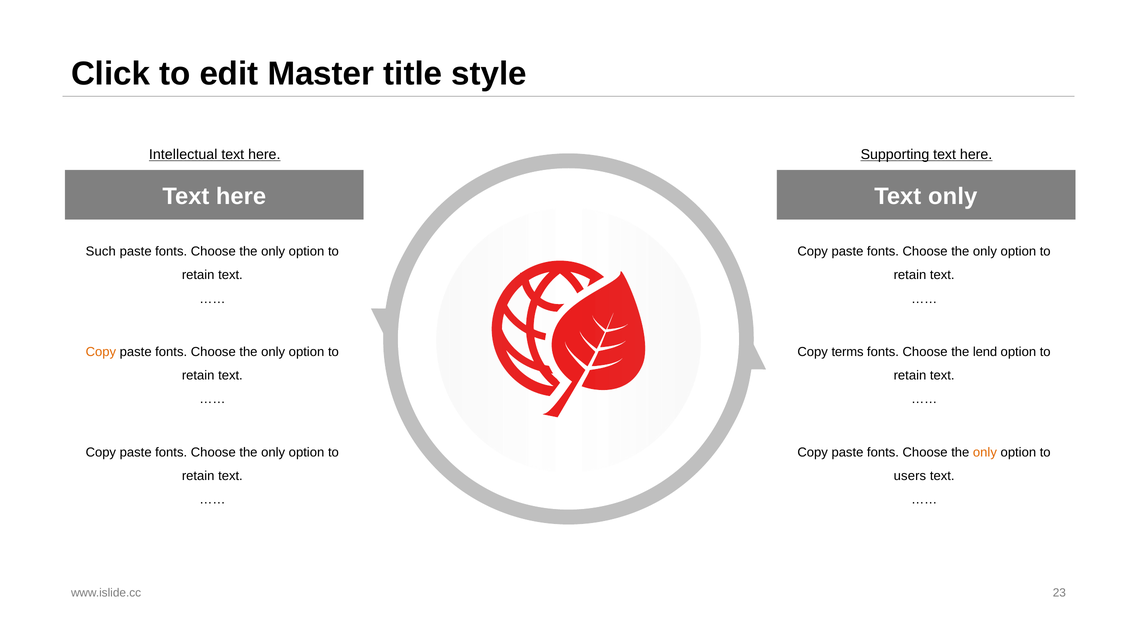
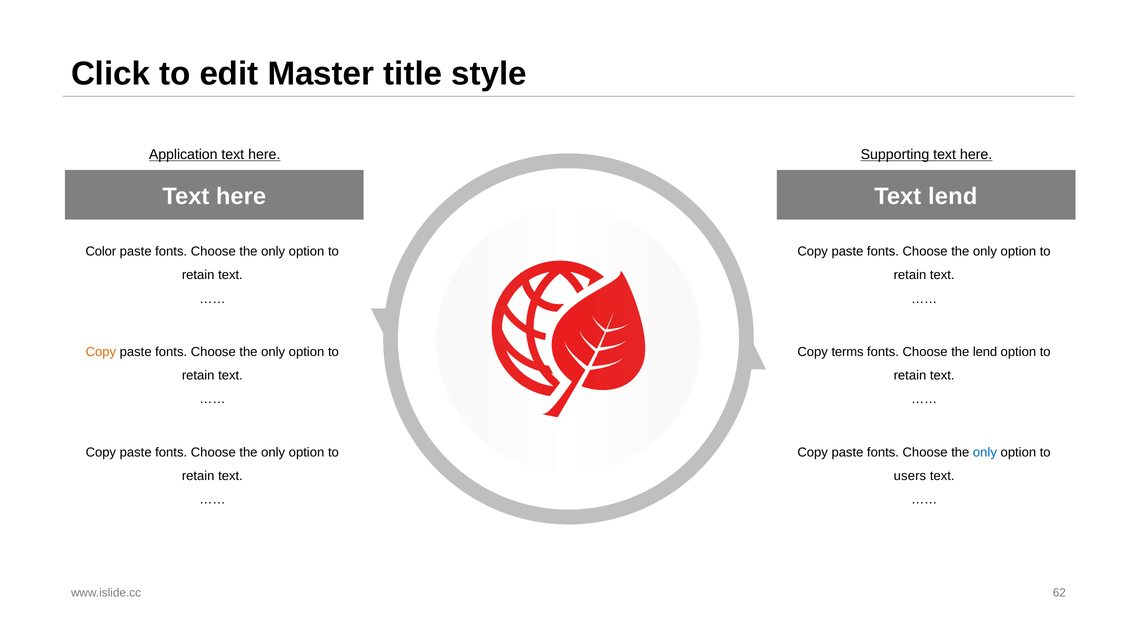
Intellectual: Intellectual -> Application (183, 154)
Text only: only -> lend (953, 196)
Such: Such -> Color (101, 251)
only colour: orange -> blue (985, 452)
23: 23 -> 62 (1059, 592)
